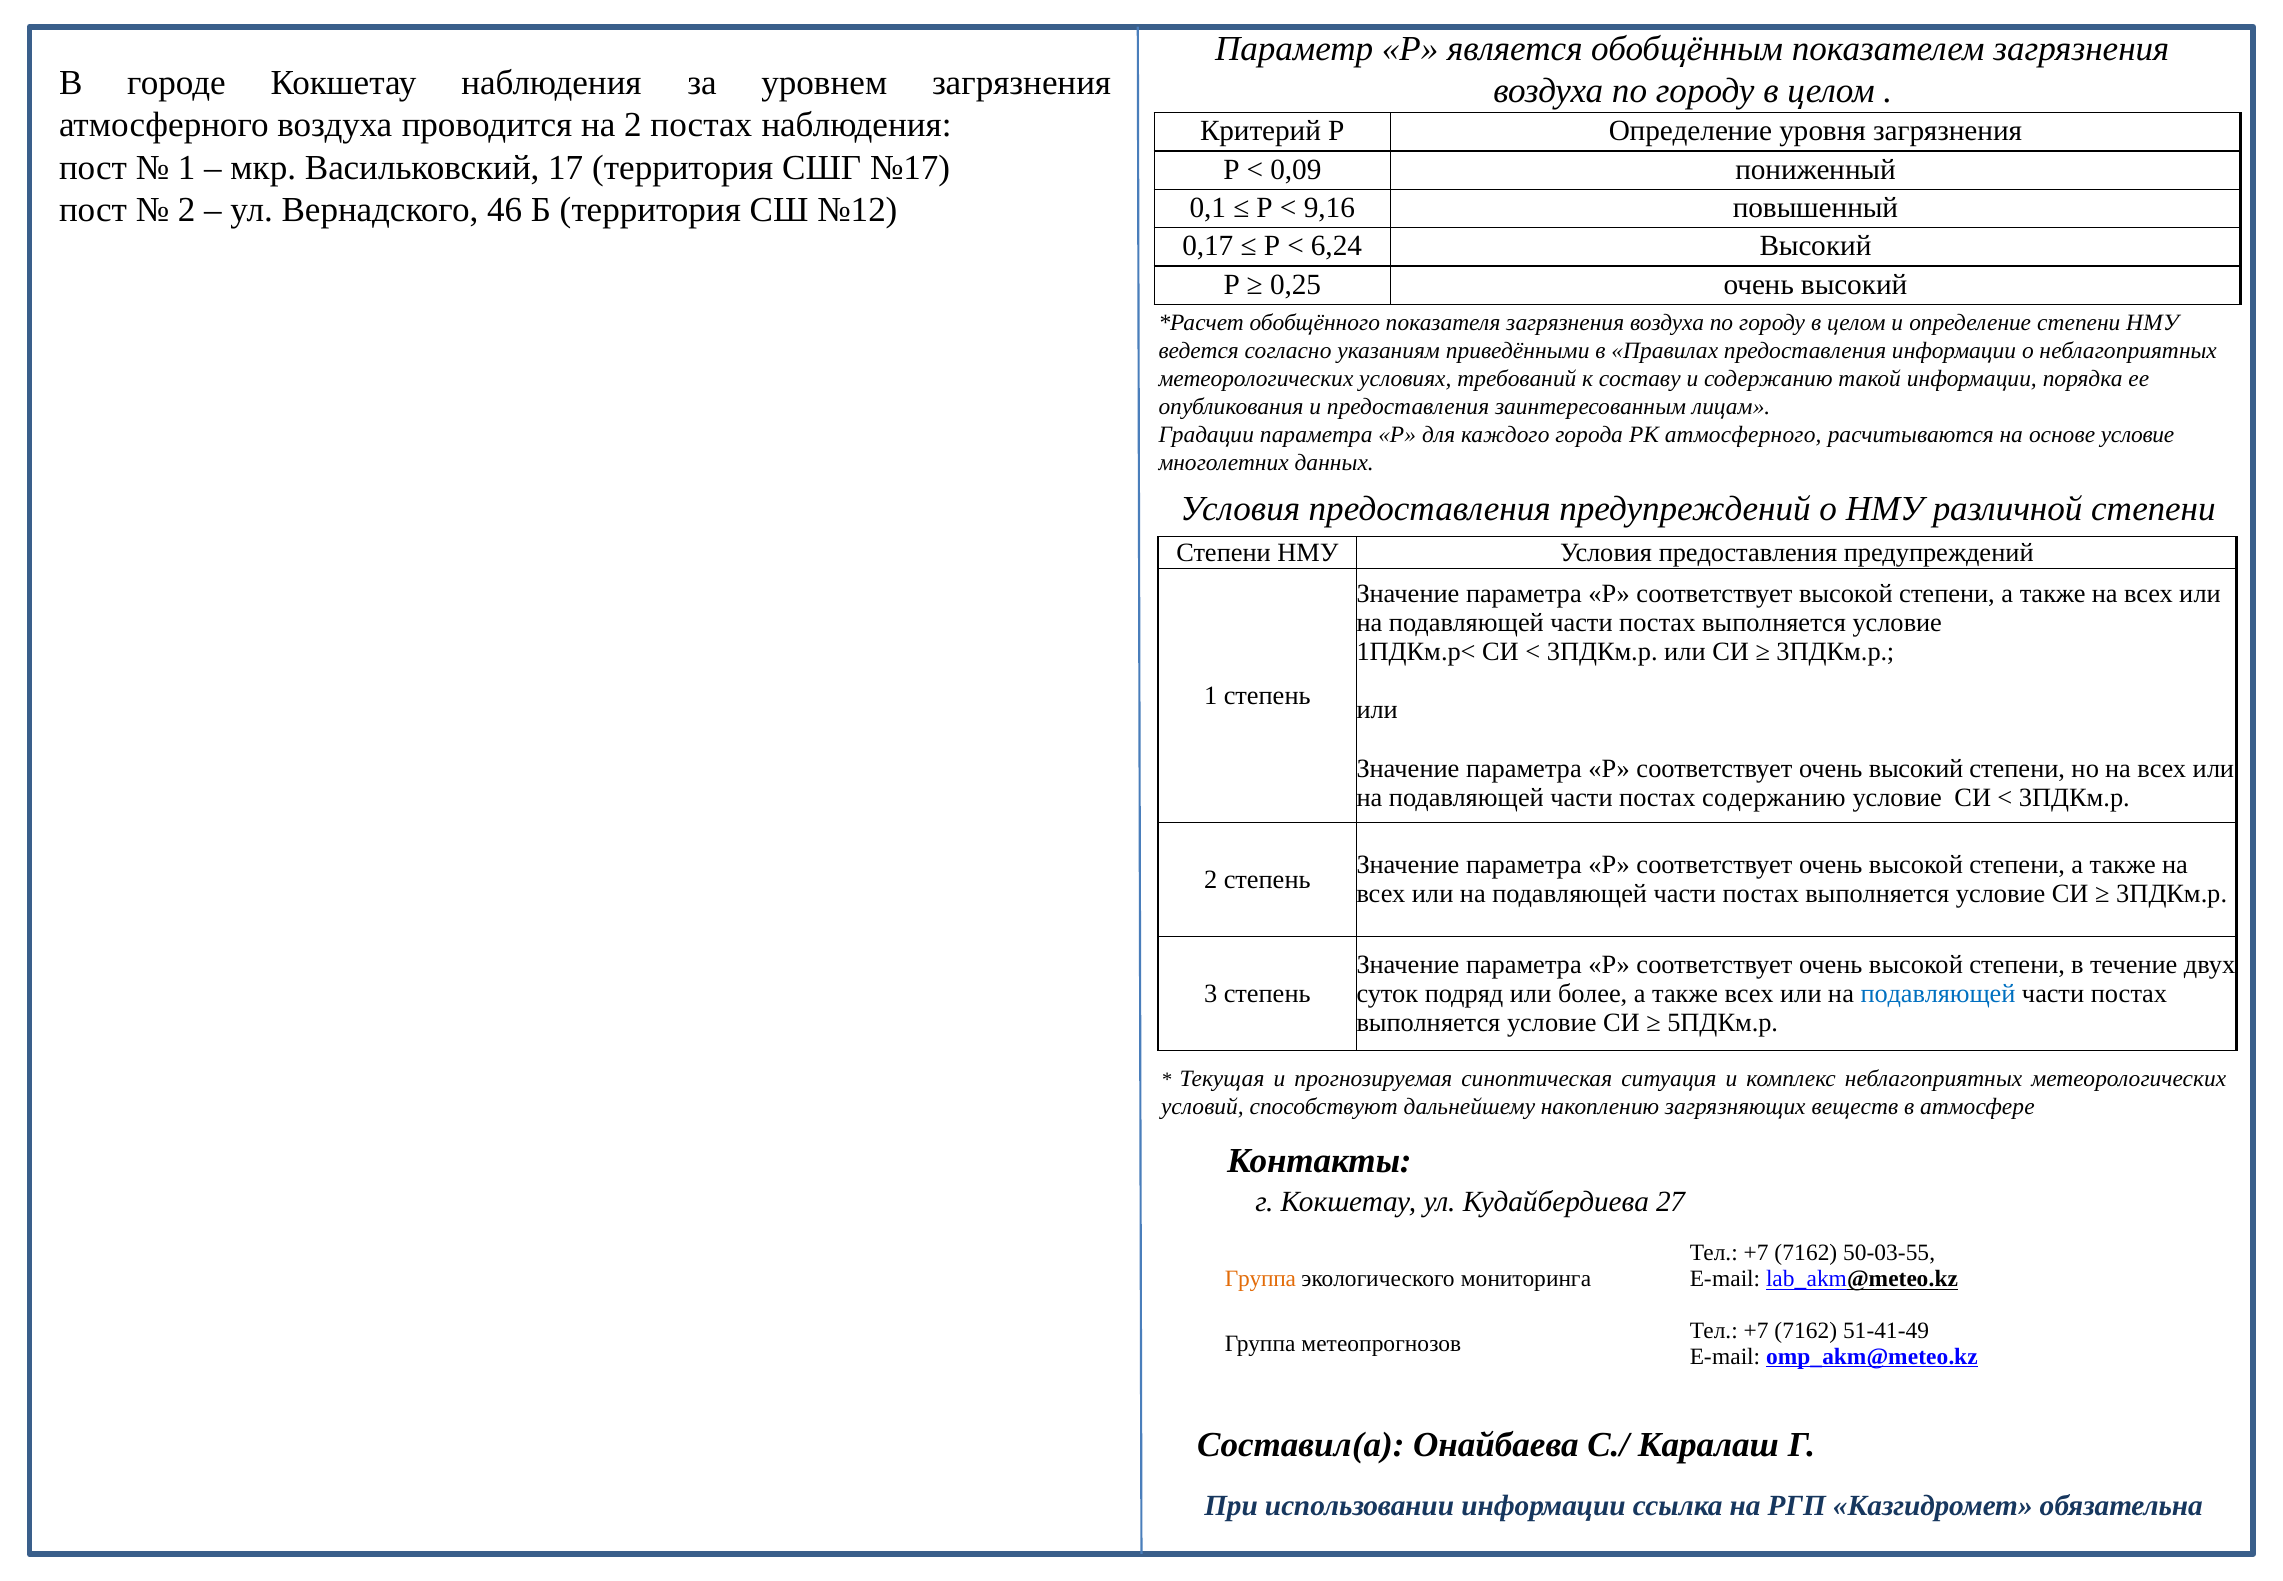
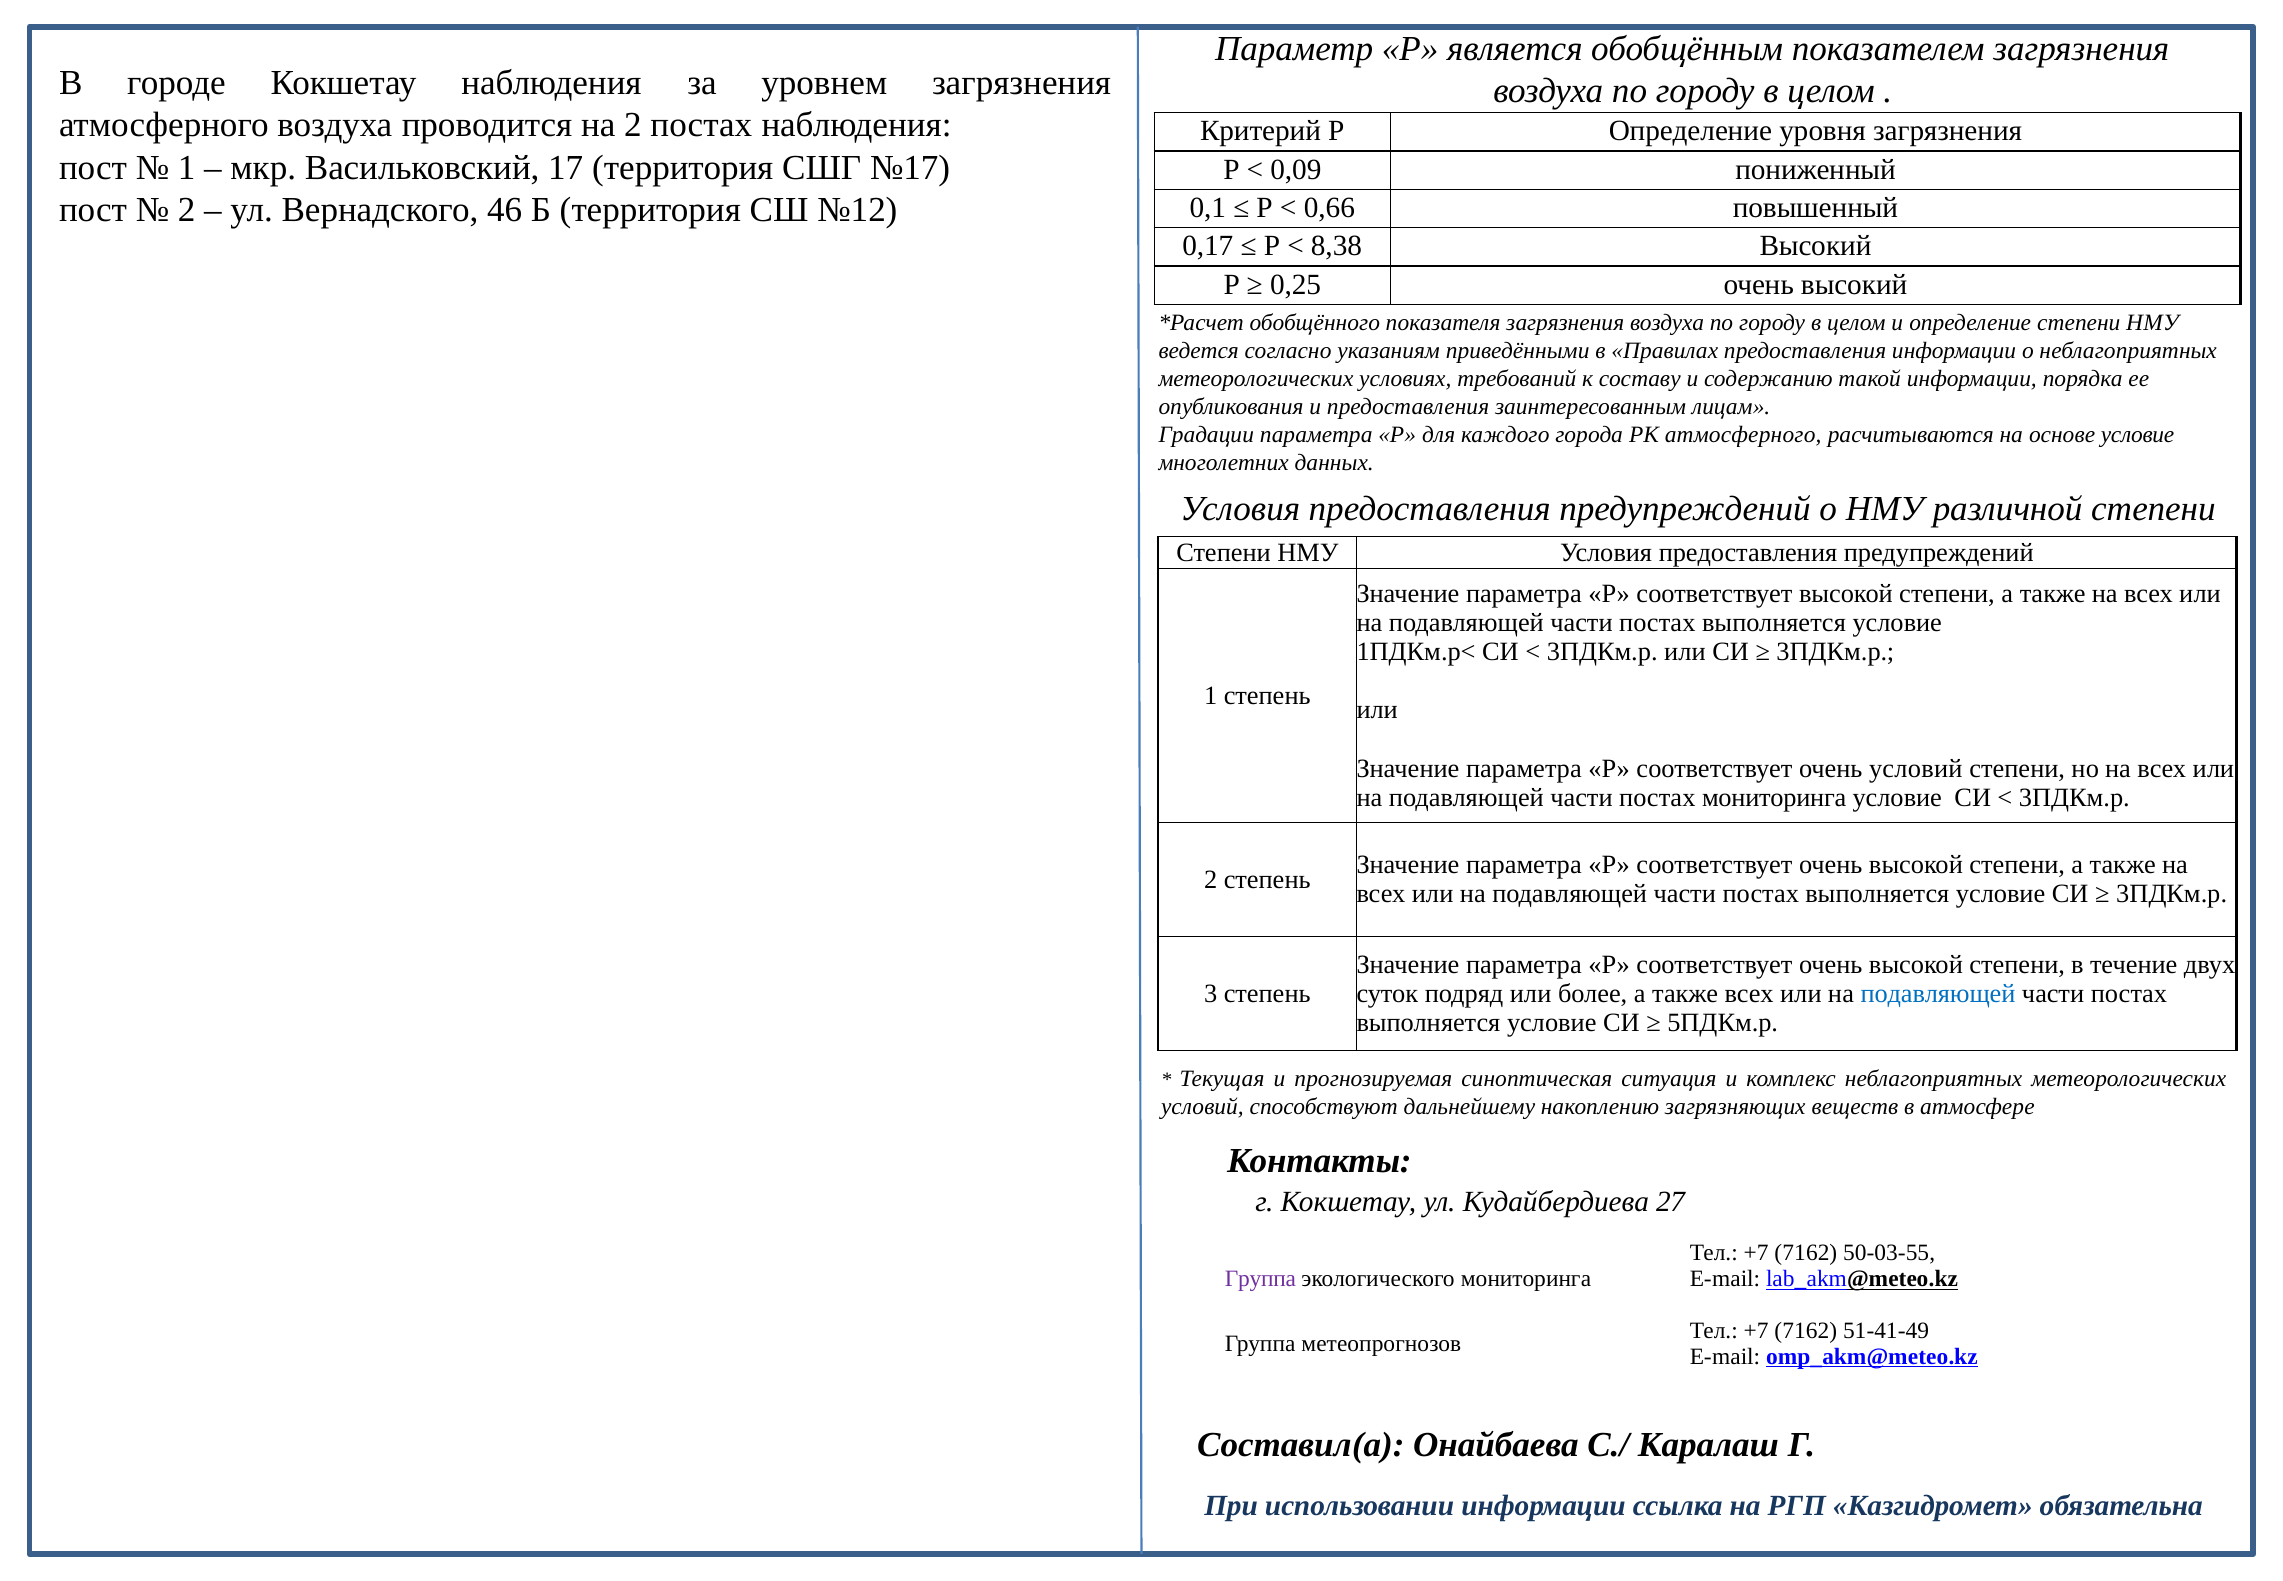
9,16: 9,16 -> 0,66 (1329, 208)
6,24: 6,24 -> 8,38 (1336, 246)
соответствует очень высокий: высокий -> условий (1916, 768)
постах содержанию: содержанию -> мониторинга (1774, 798)
Группа colour: orange -> purple (1260, 1279)
